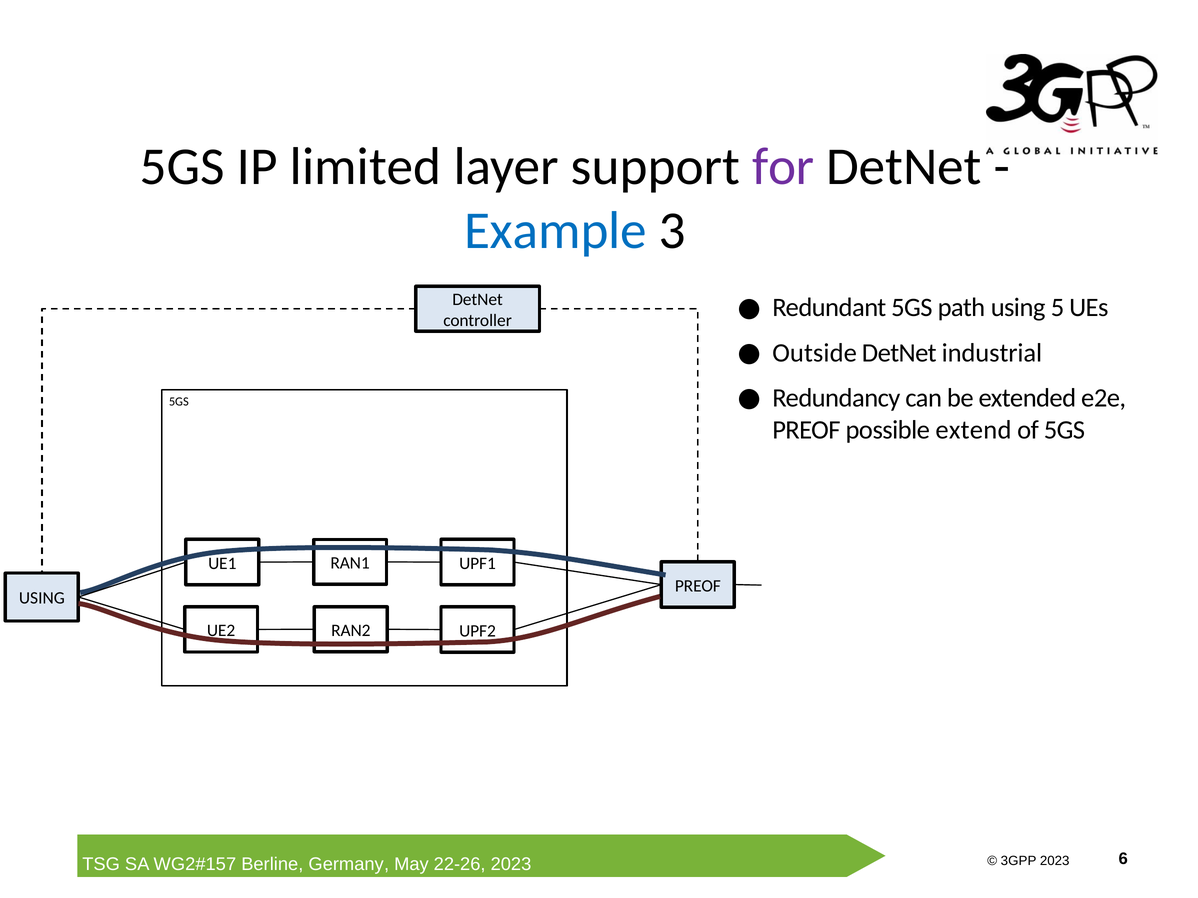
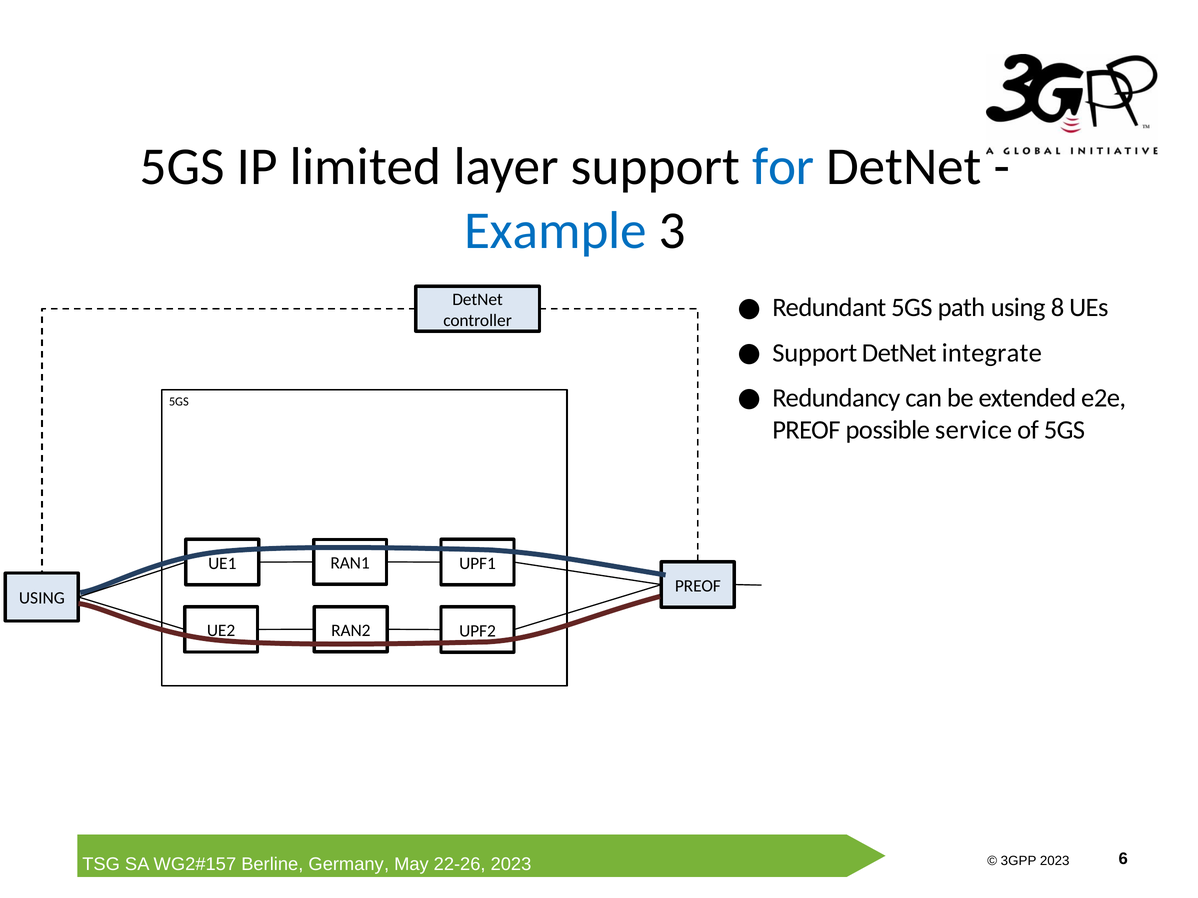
for colour: purple -> blue (783, 167)
5: 5 -> 8 (1058, 308)
Outside: Outside -> Support (815, 353)
industrial: industrial -> integrate (992, 353)
extend: extend -> service (973, 430)
